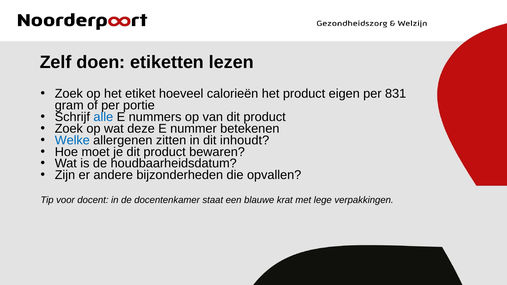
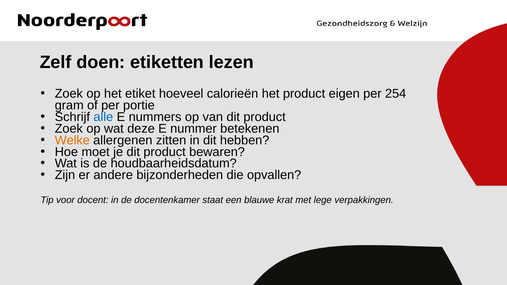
831: 831 -> 254 (396, 94)
Welke colour: blue -> orange (72, 140)
inhoudt: inhoudt -> hebben (245, 140)
